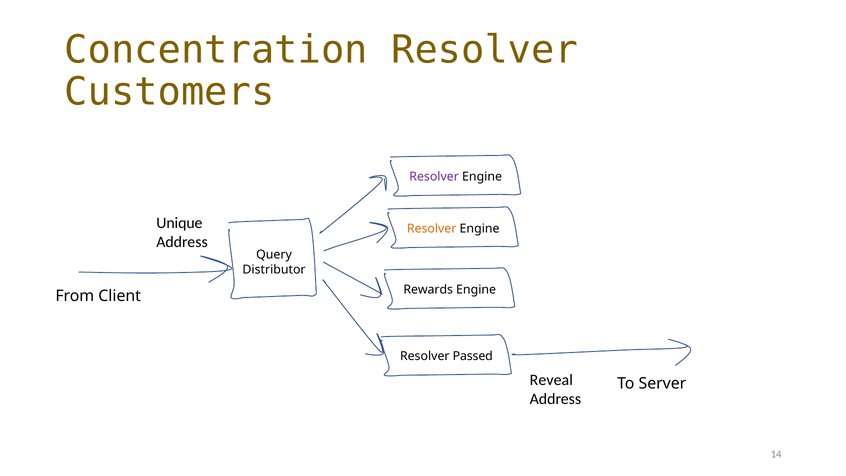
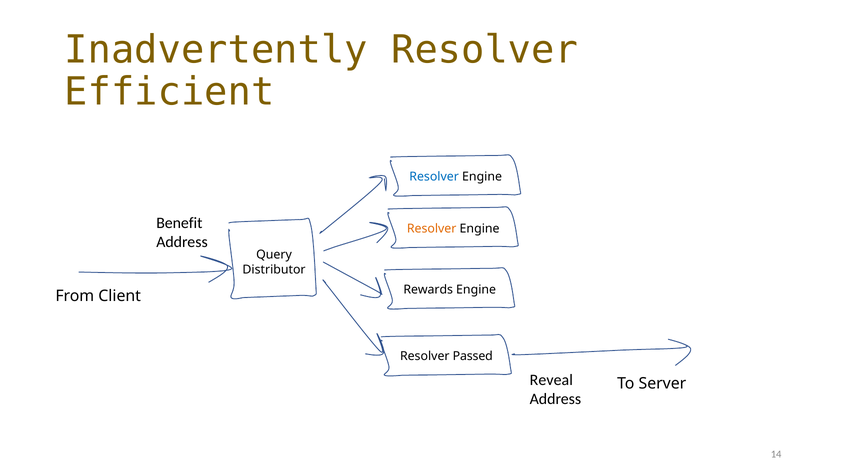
Concentration: Concentration -> Inadvertently (216, 50)
Customers: Customers -> Efficient (169, 92)
Resolver colour: purple -> blue (434, 177)
Unique: Unique -> Benefit (179, 223)
